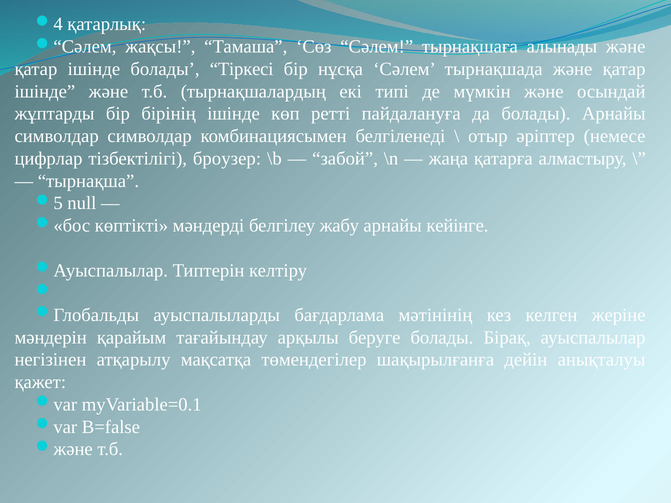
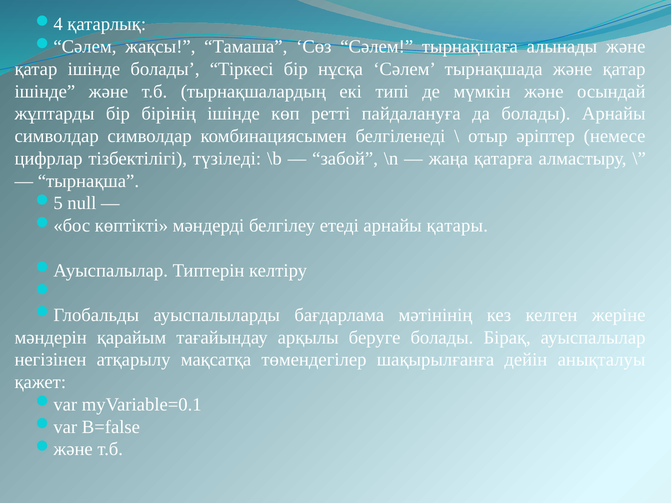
броузер: броузер -> түзіледі (227, 159)
жабу: жабу -> етеді (339, 226)
кейінге: кейінге -> қатары (457, 226)
